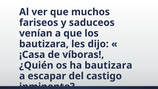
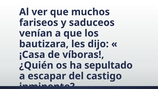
ha bautizara: bautizara -> sepultado (109, 65)
